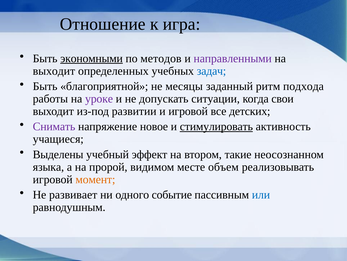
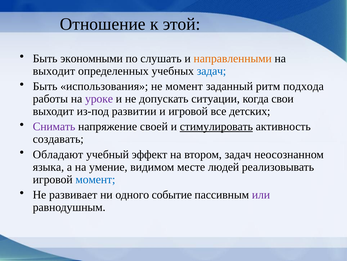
игра: игра -> этой (182, 24)
экономными underline: present -> none (92, 58)
методов: методов -> слушать (161, 58)
направленными colour: purple -> orange (233, 58)
благоприятной: благоприятной -> использования (104, 86)
не месяцы: месяцы -> момент (184, 86)
новое: новое -> своей (154, 126)
учащиеся: учащиеся -> создавать (58, 139)
Выделены: Выделены -> Обладают (58, 154)
втором такие: такие -> задач (238, 154)
пророй: пророй -> умение (108, 166)
объем: объем -> людей (224, 166)
момент colour: orange -> blue (95, 179)
или colour: blue -> purple (261, 194)
